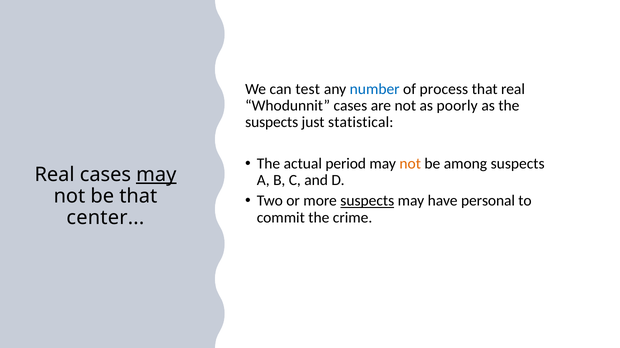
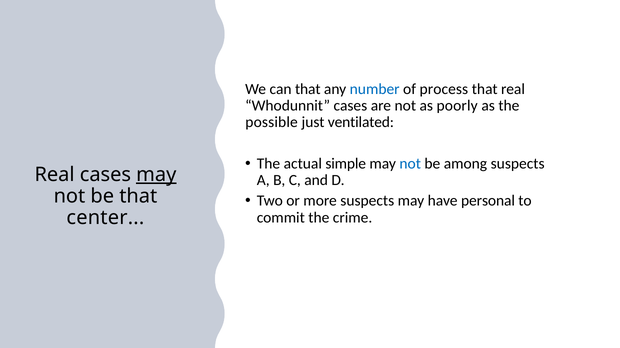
can test: test -> that (308, 89)
suspects: suspects -> possible (272, 123)
statistical: statistical -> ventilated (361, 123)
period: period -> simple (346, 164)
not colour: orange -> blue (410, 164)
suspects underline: present -> none (367, 201)
